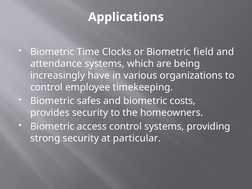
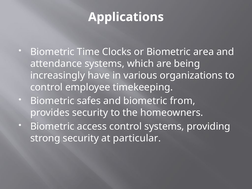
field: field -> area (204, 52)
costs: costs -> from (183, 101)
